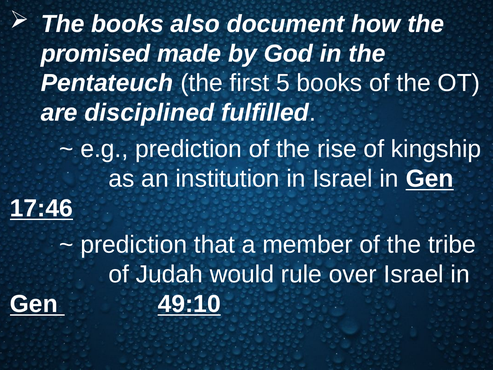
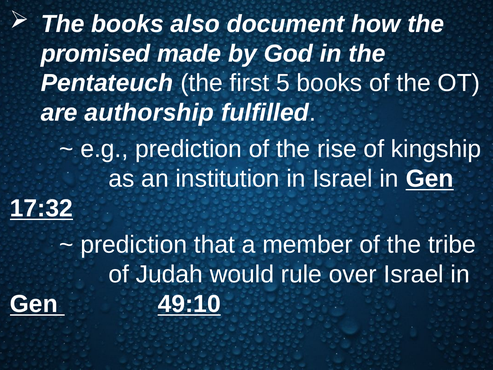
disciplined: disciplined -> authorship (149, 113)
17:46: 17:46 -> 17:32 (41, 208)
